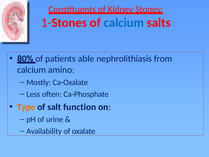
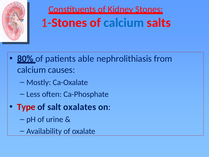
amino: amino -> causes (61, 70)
Type colour: orange -> red (26, 107)
function: function -> oxalates (80, 107)
